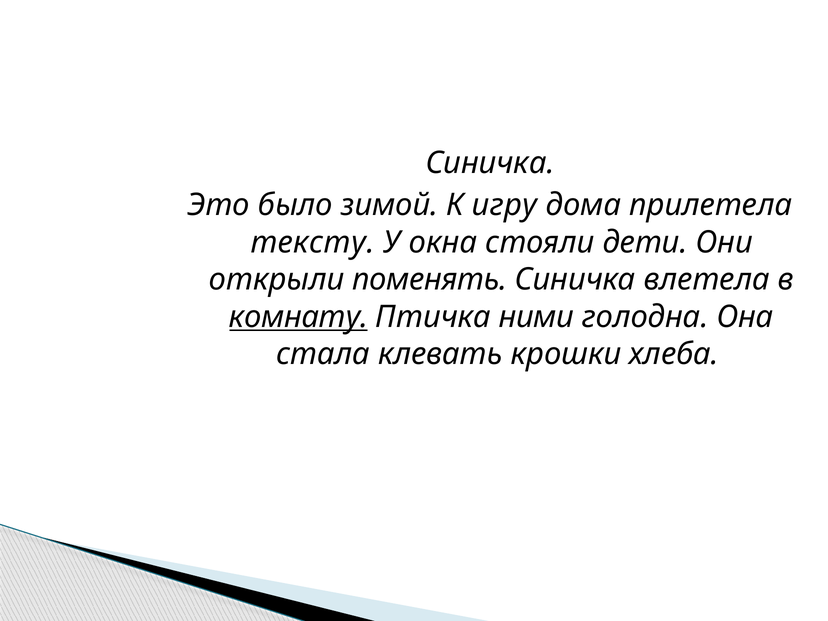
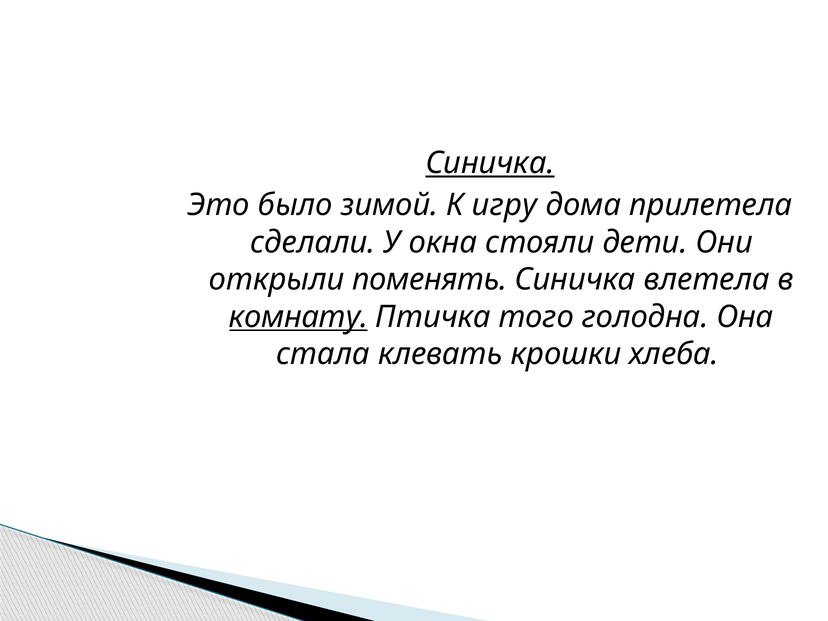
Синичка underline: none -> present (490, 163)
тексту: тексту -> сделали (313, 242)
ними: ними -> того (536, 317)
